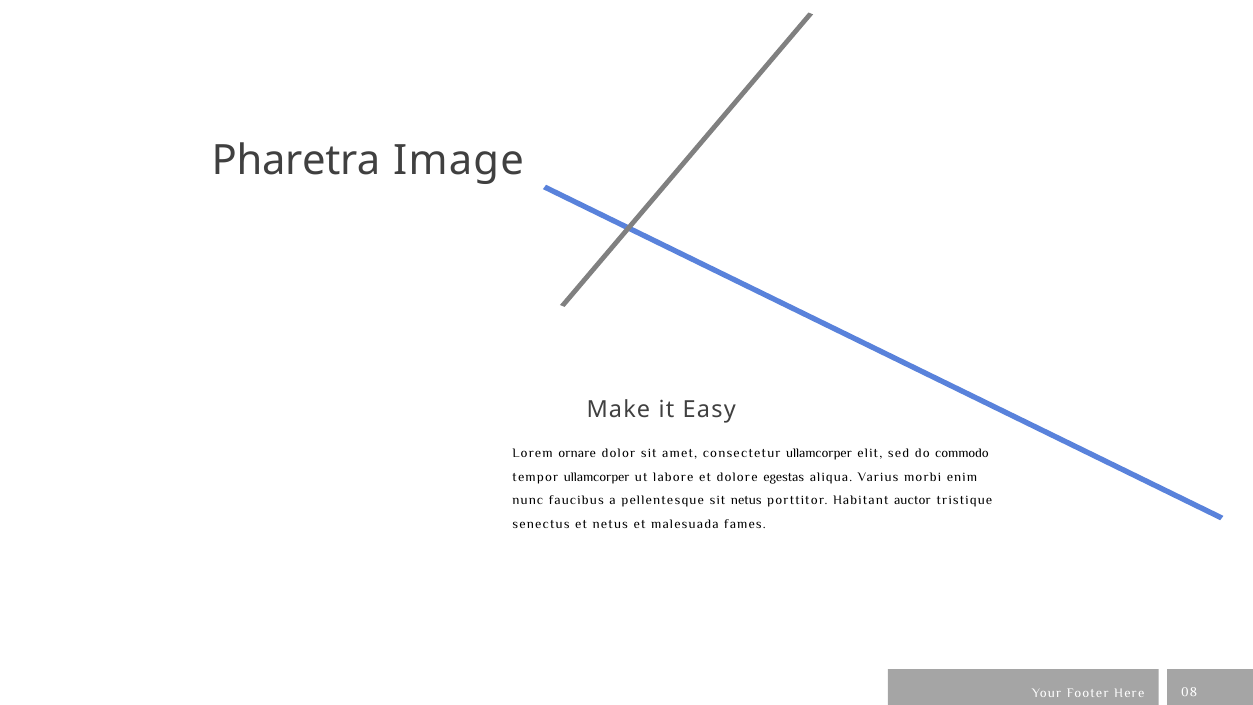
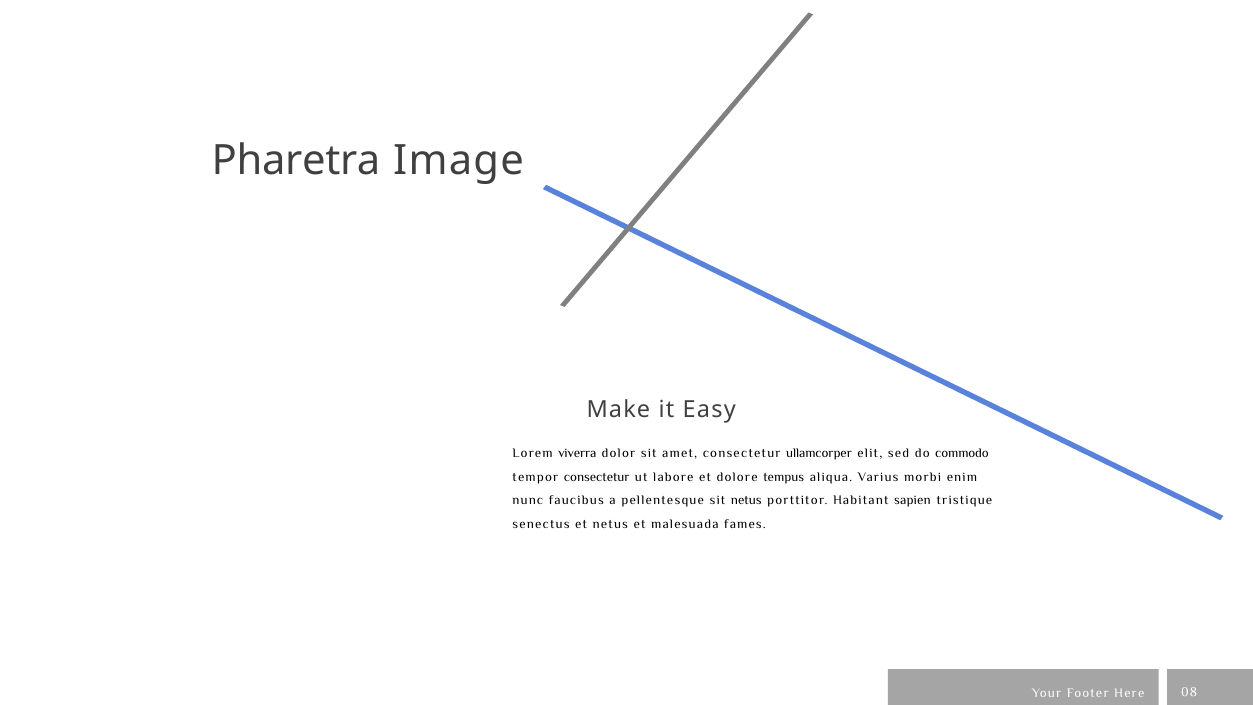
ornare: ornare -> viverra (577, 453)
tempor ullamcorper: ullamcorper -> consectetur (597, 477)
egestas: egestas -> tempus (784, 477)
auctor: auctor -> sapien (912, 500)
